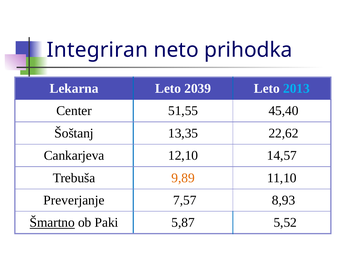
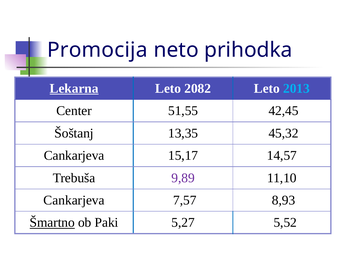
Integriran: Integriran -> Promocija (97, 50)
Lekarna underline: none -> present (74, 89)
2039: 2039 -> 2082 (198, 89)
45,40: 45,40 -> 42,45 (284, 111)
22,62: 22,62 -> 45,32 (284, 133)
12,10: 12,10 -> 15,17 (183, 156)
9,89 colour: orange -> purple (183, 178)
Preverjanje: Preverjanje -> Cankarjeva (74, 200)
5,87: 5,87 -> 5,27 (183, 223)
